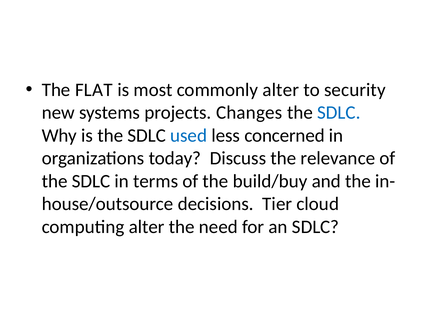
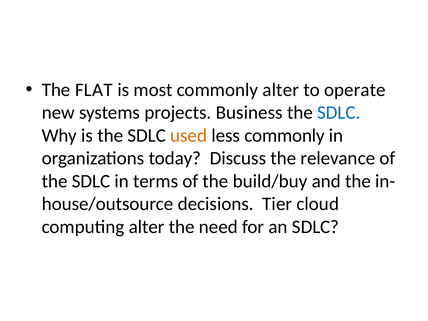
security: security -> operate (355, 90)
Changes: Changes -> Business (249, 113)
used colour: blue -> orange (189, 135)
less concerned: concerned -> commonly (285, 135)
